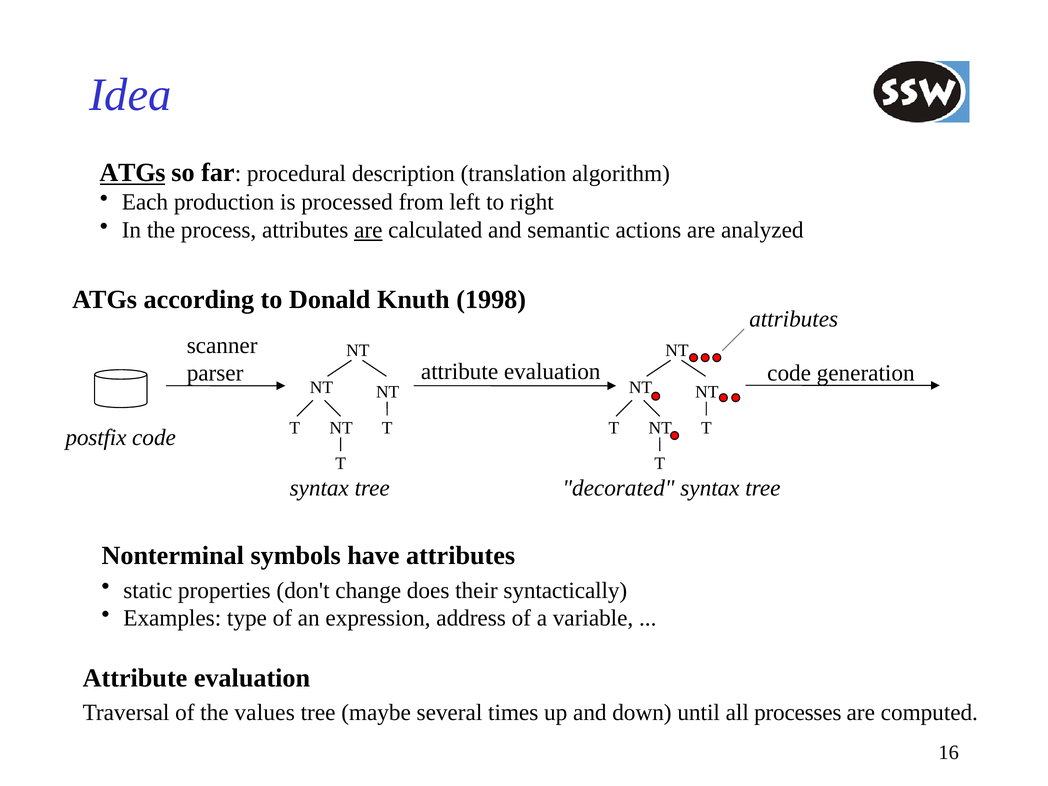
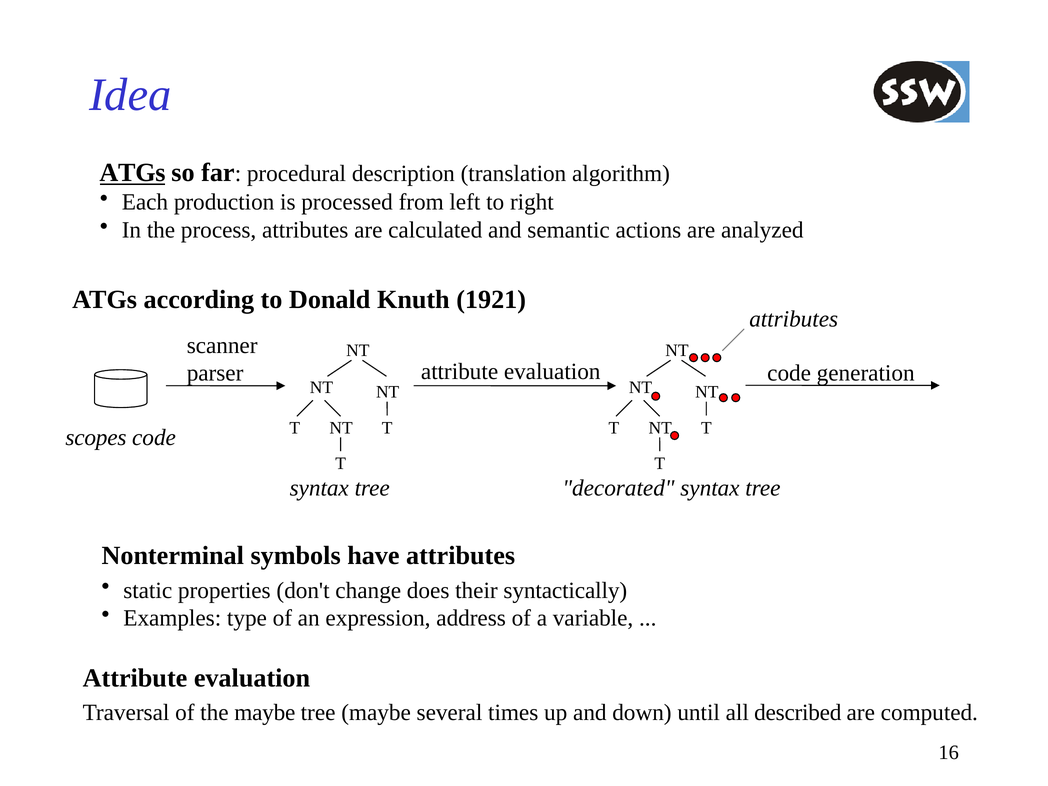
are underline: present -> none (368, 230)
1998: 1998 -> 1921 (491, 299)
postfix: postfix -> scopes (96, 437)
the values: values -> maybe (265, 713)
processes: processes -> described (798, 713)
